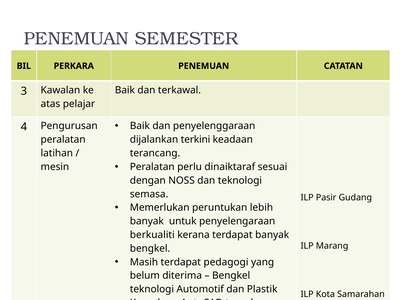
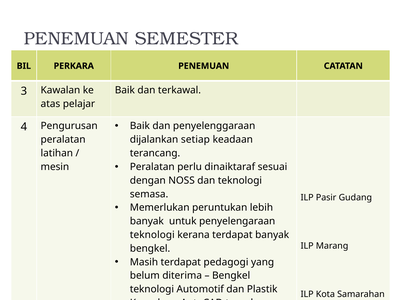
terkini: terkini -> setiap (195, 140)
berkualiti: berkualiti -> teknologi (152, 235)
